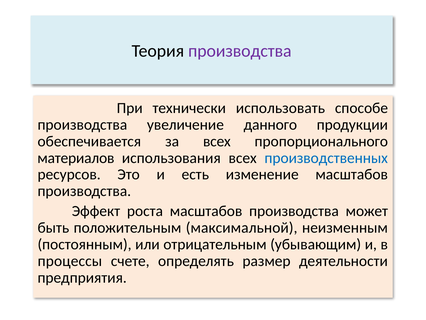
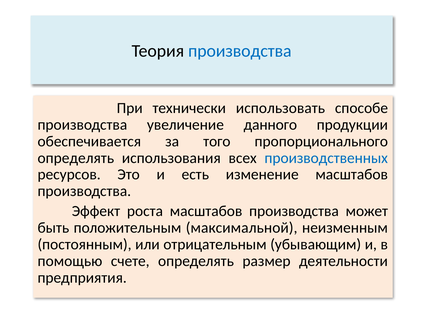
производства colour: purple -> blue (240, 51)
за всех: всех -> того (217, 141)
материалов: материалов -> определять (76, 158)
процессы: процессы -> помощью (70, 261)
